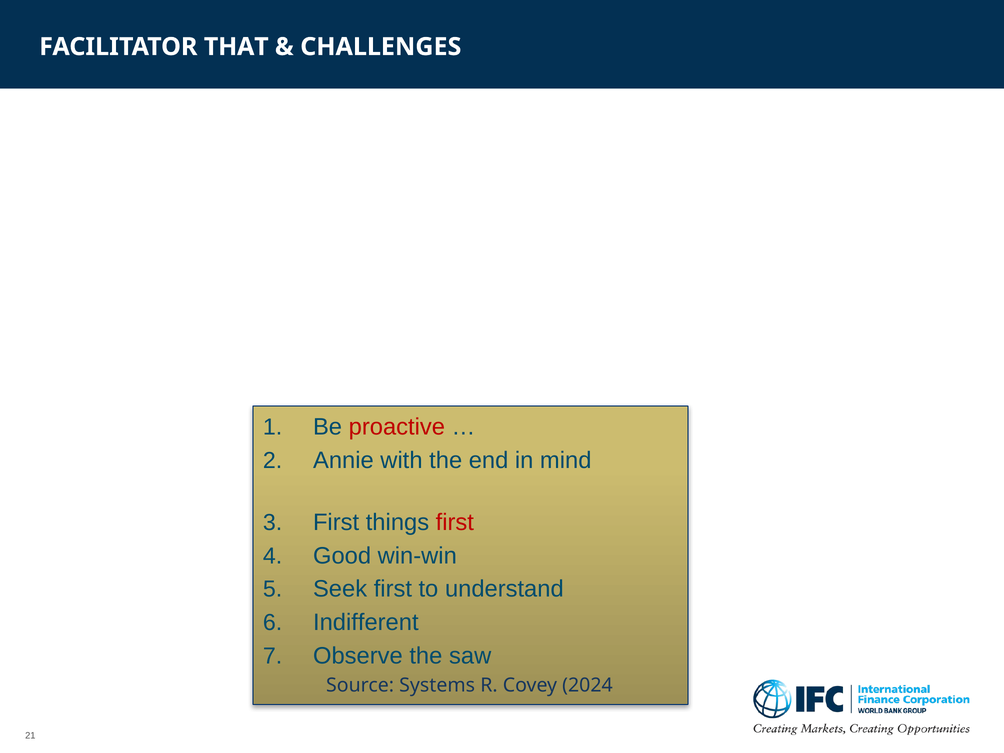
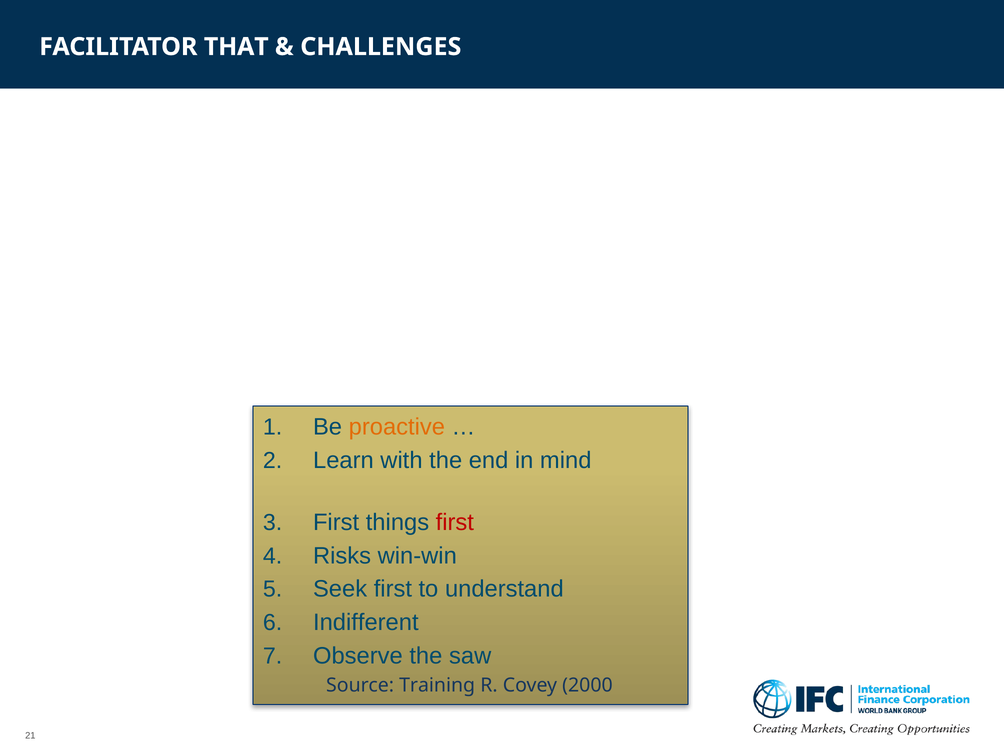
proactive colour: red -> orange (397, 427)
Annie: Annie -> Learn (343, 460)
Good: Good -> Risks (342, 556)
Systems: Systems -> Training (437, 685)
2024: 2024 -> 2000 (587, 685)
